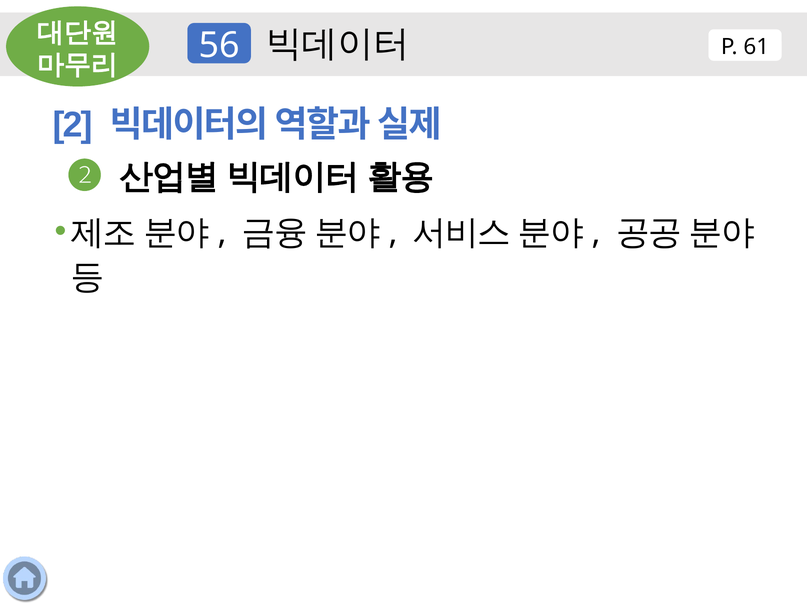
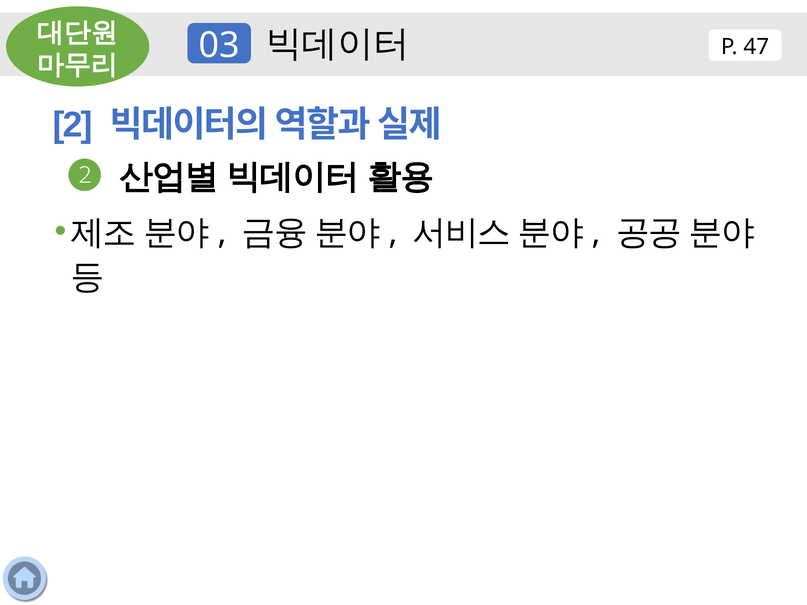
61: 61 -> 47 (756, 47)
56: 56 -> 03 (219, 46)
